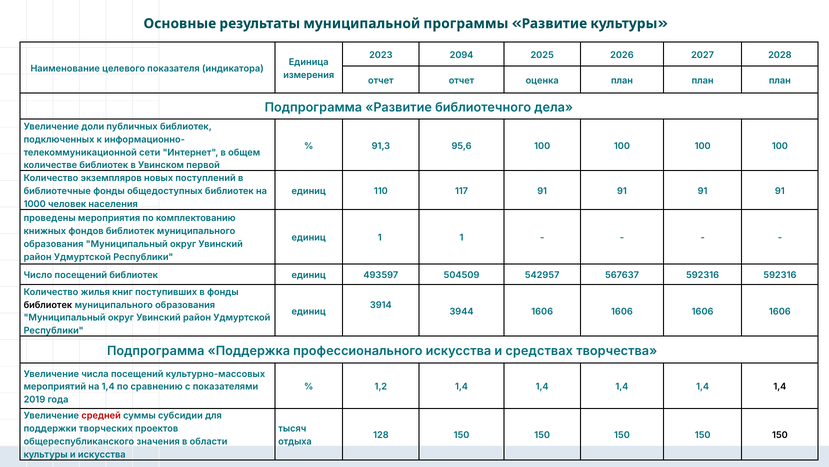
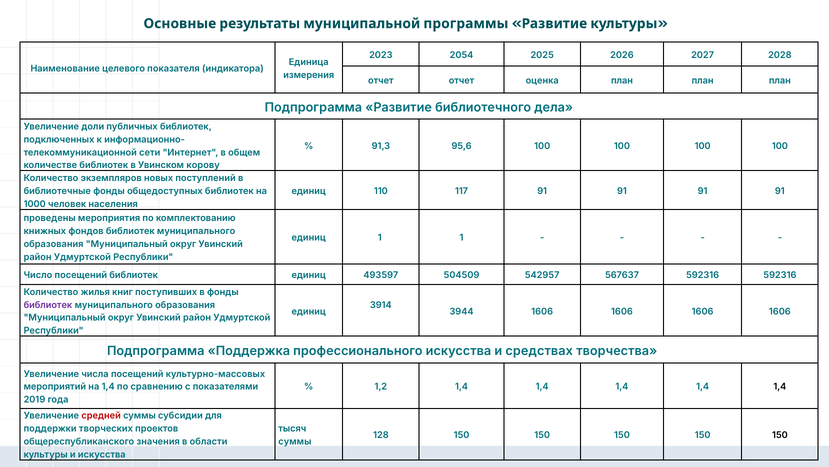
2094: 2094 -> 2054 (462, 55)
первой: первой -> корову (203, 165)
библиотек colour: black -> purple (48, 305)
отдыха: отдыха -> суммы (295, 441)
